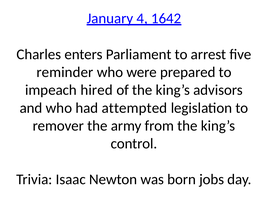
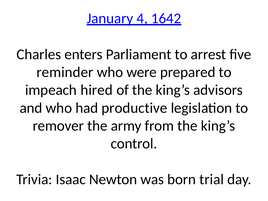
attempted: attempted -> productive (134, 108)
jobs: jobs -> trial (212, 179)
